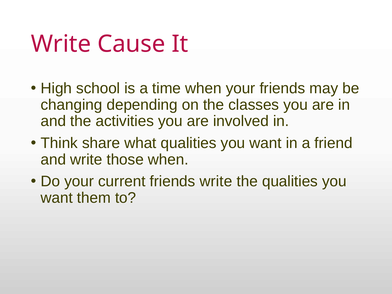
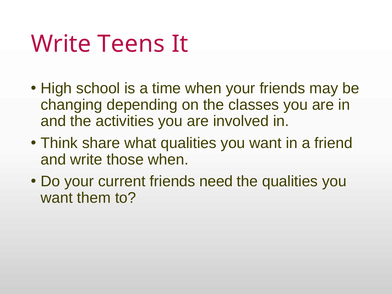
Cause: Cause -> Teens (131, 44)
friends write: write -> need (216, 181)
